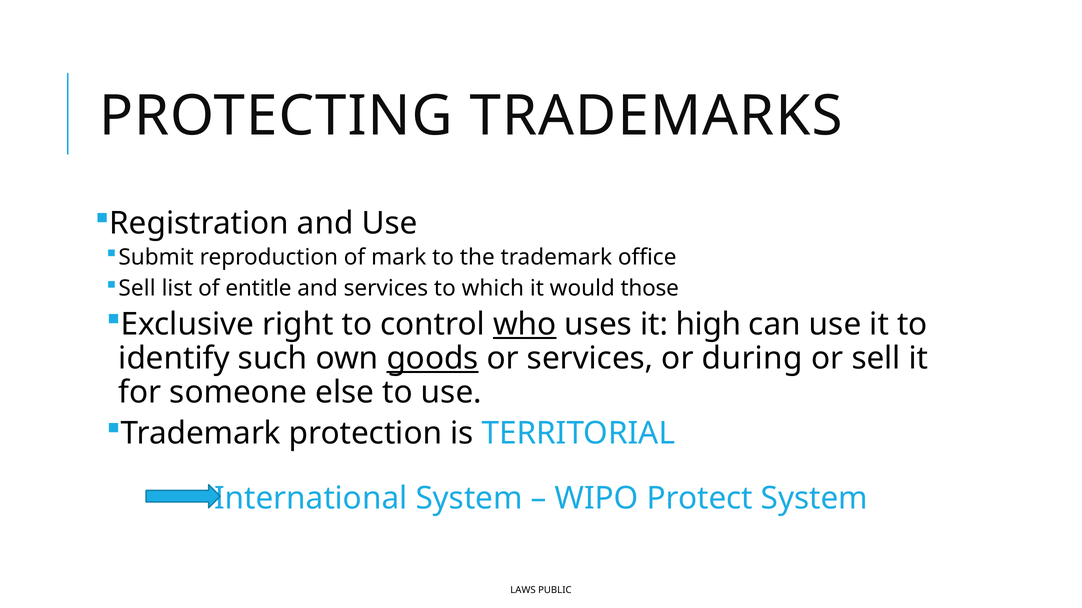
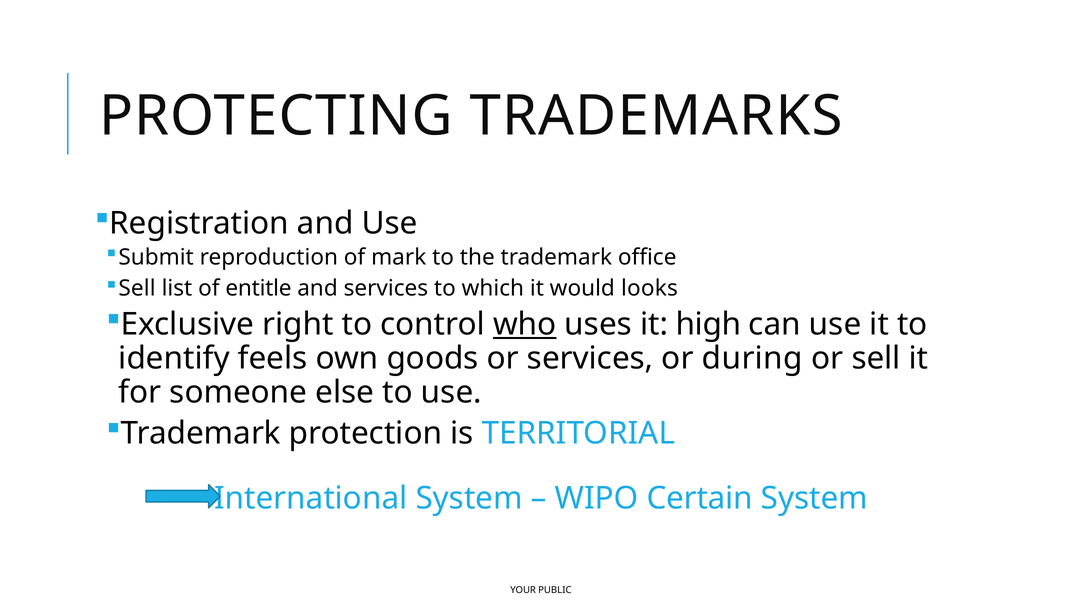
those: those -> looks (649, 289)
such: such -> feels (273, 359)
goods underline: present -> none (433, 359)
Protect: Protect -> Certain (700, 499)
LAWS: LAWS -> YOUR (523, 591)
